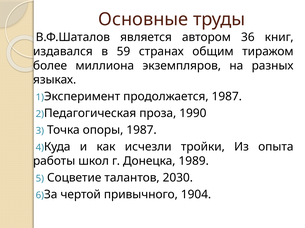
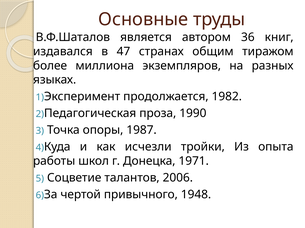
59: 59 -> 47 (123, 52)
продолжается 1987: 1987 -> 1982 (227, 97)
1989: 1989 -> 1971 (194, 161)
2030: 2030 -> 2006 (178, 178)
1904: 1904 -> 1948 (196, 195)
